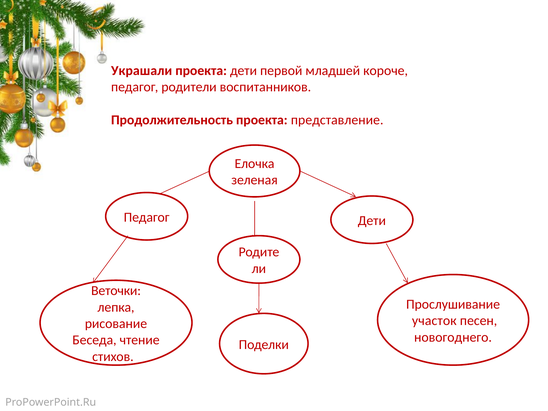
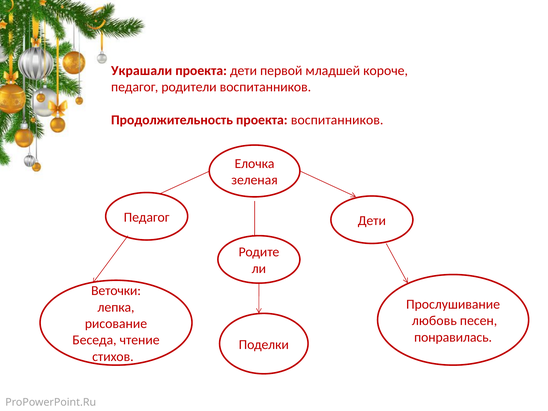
проекта представление: представление -> воспитанников (337, 120)
участок: участок -> любовь (434, 321)
новогоднего: новогоднего -> понравилась (453, 337)
